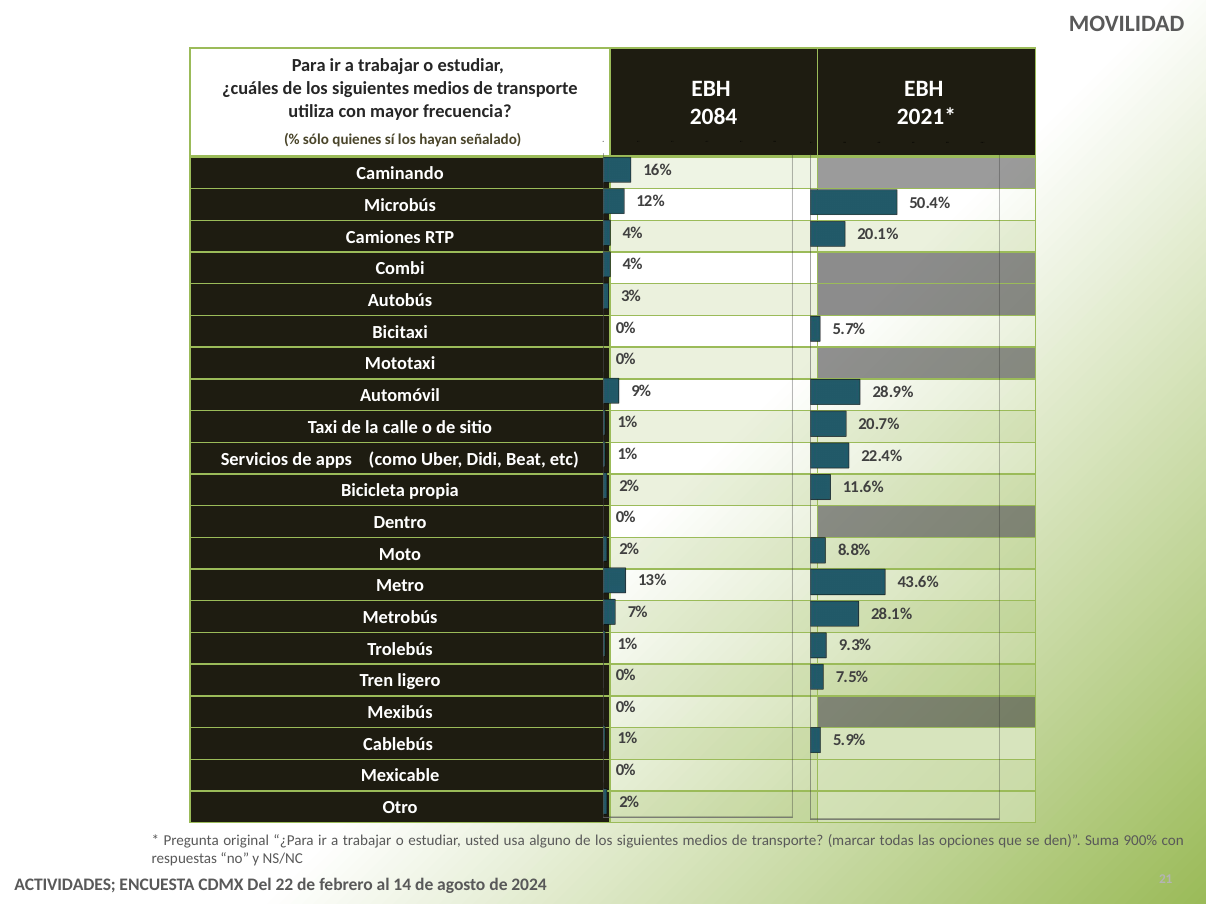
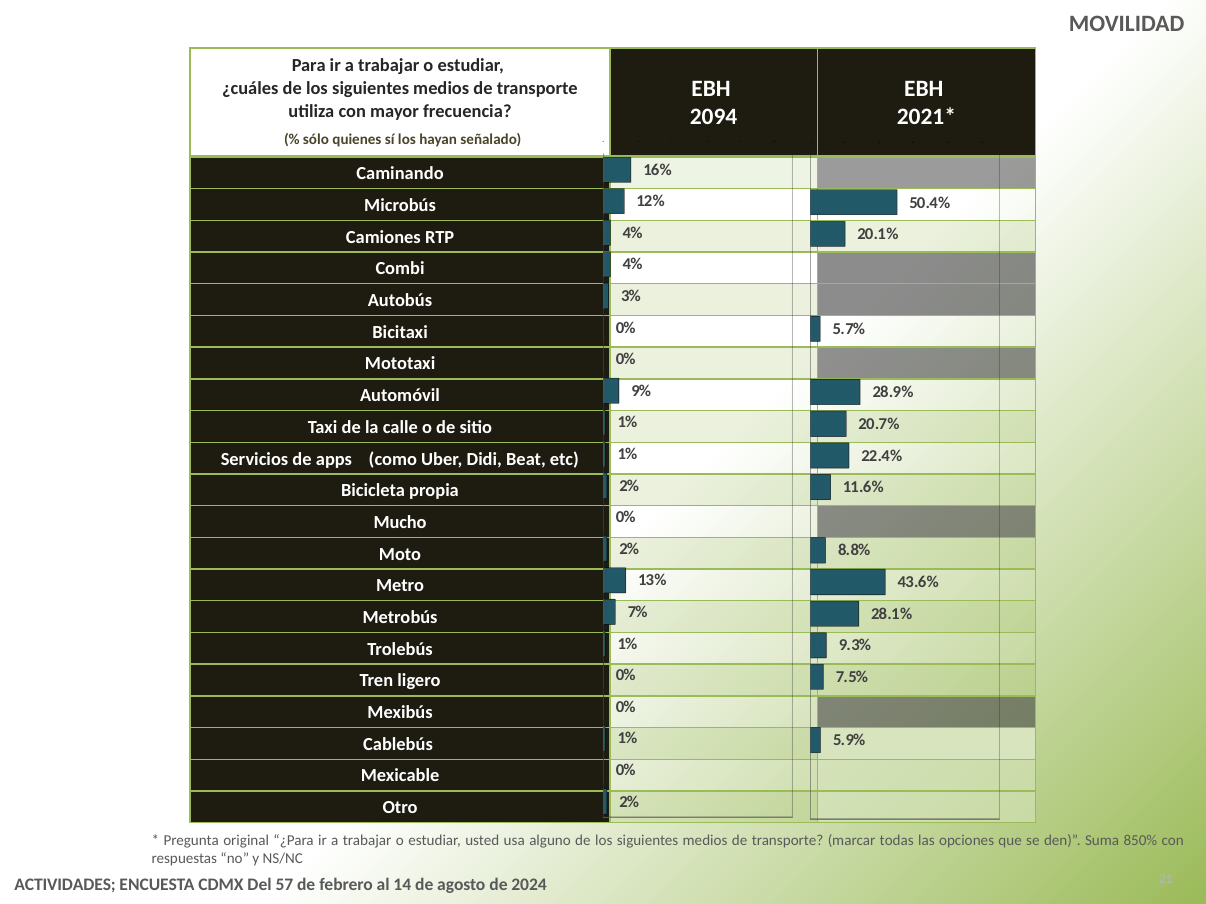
2084: 2084 -> 2094 (714, 117)
Dentro: Dentro -> Mucho (400, 523)
900%: 900% -> 850% (1140, 841)
22: 22 -> 57 (284, 886)
